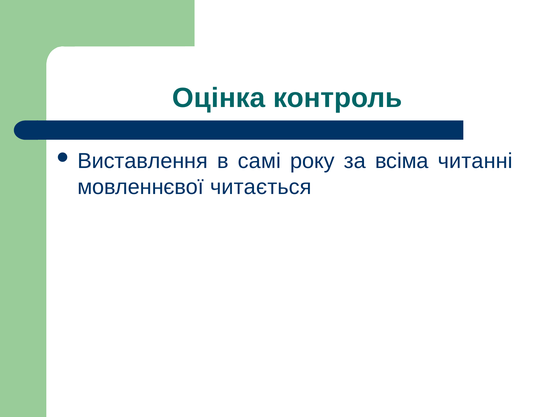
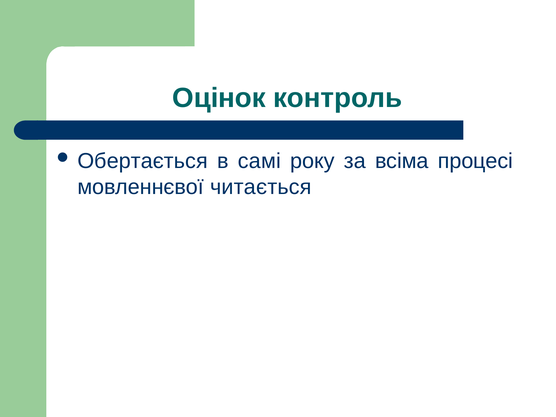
Оцінка: Оцінка -> Оцінок (219, 98)
Виставлення: Виставлення -> Обертається (143, 161)
читанні: читанні -> процесі (475, 161)
